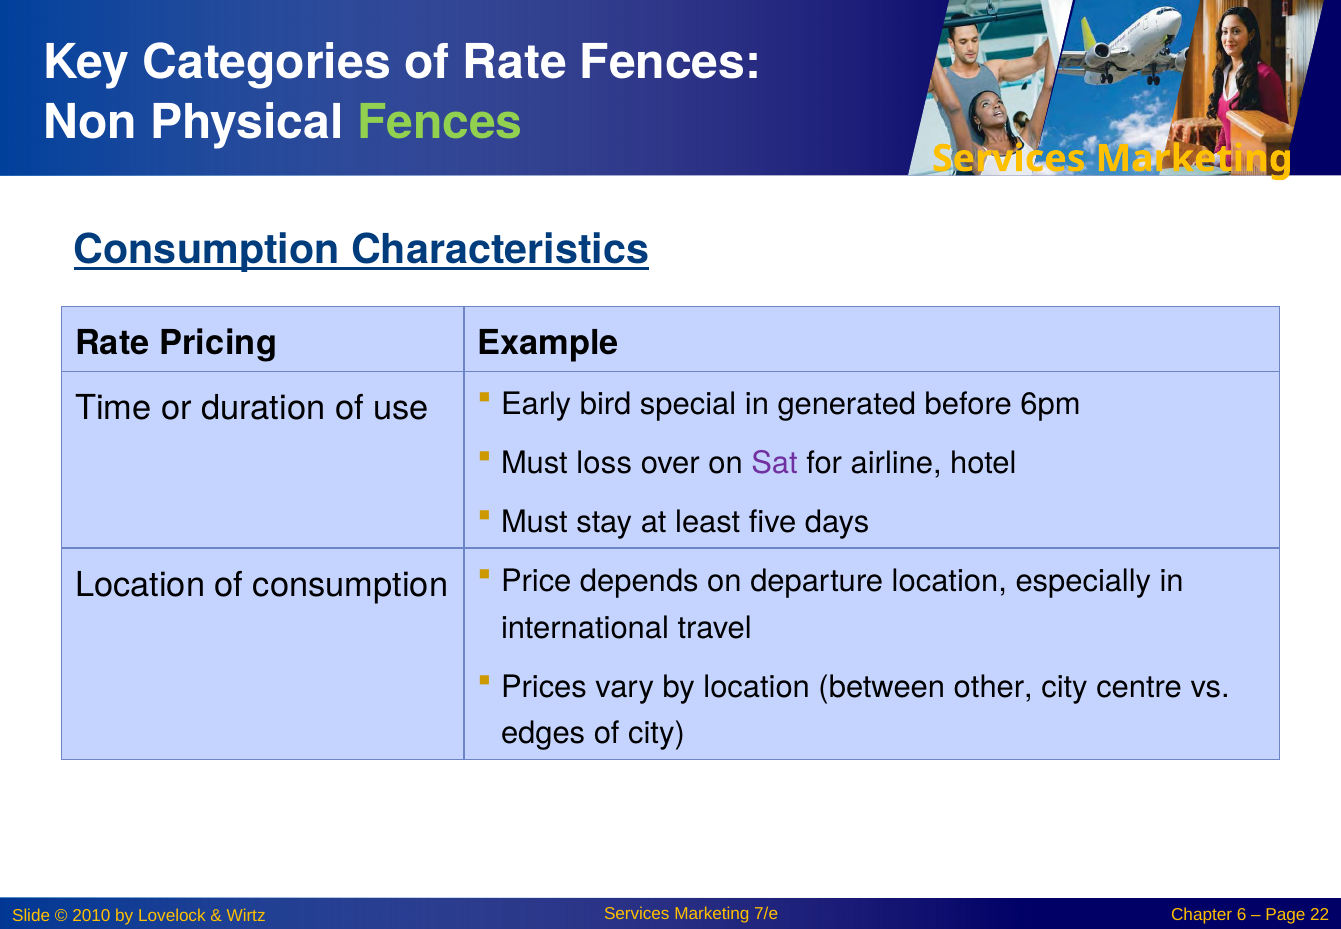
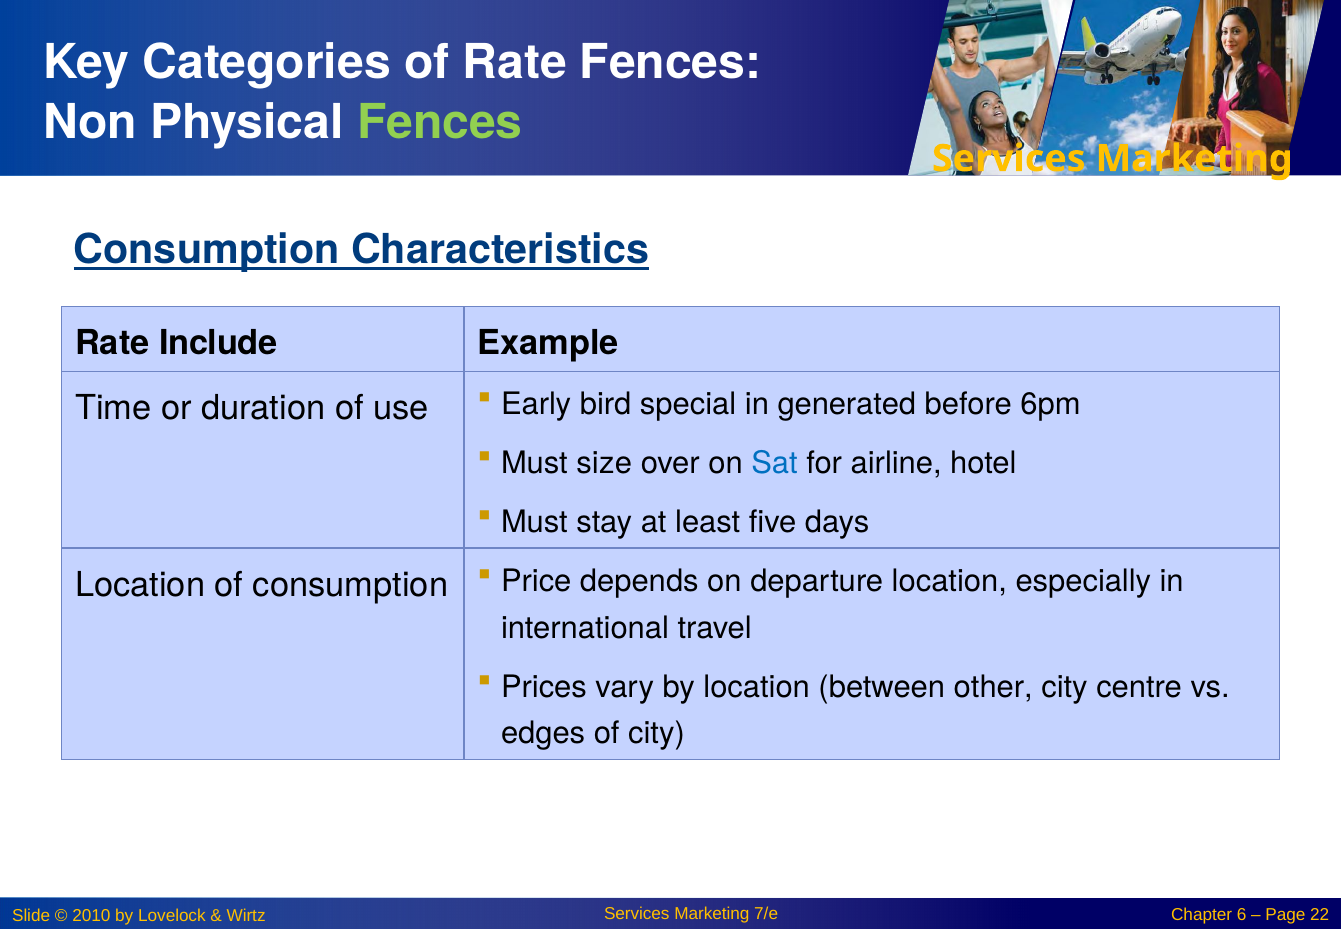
Pricing: Pricing -> Include (218, 343)
loss: loss -> size (604, 464)
Sat colour: purple -> blue (774, 464)
